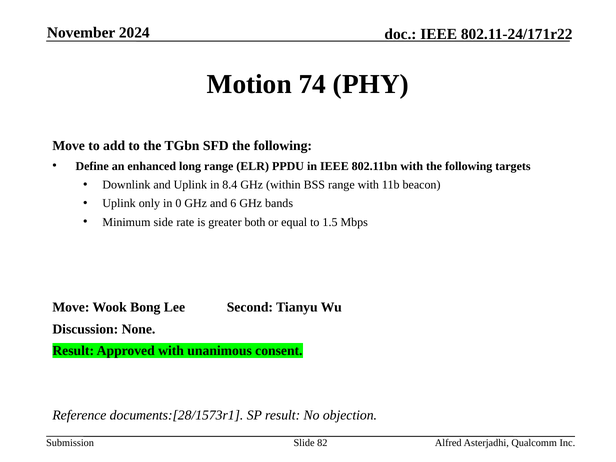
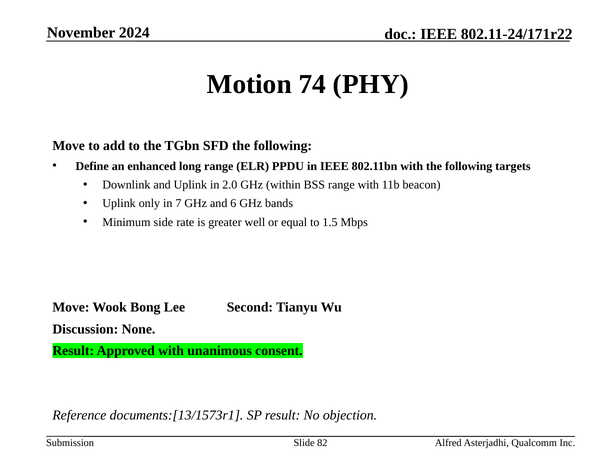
8.4: 8.4 -> 2.0 (230, 185)
0: 0 -> 7 (178, 203)
both: both -> well (255, 222)
documents:[28/1573r1: documents:[28/1573r1 -> documents:[13/1573r1 (177, 415)
